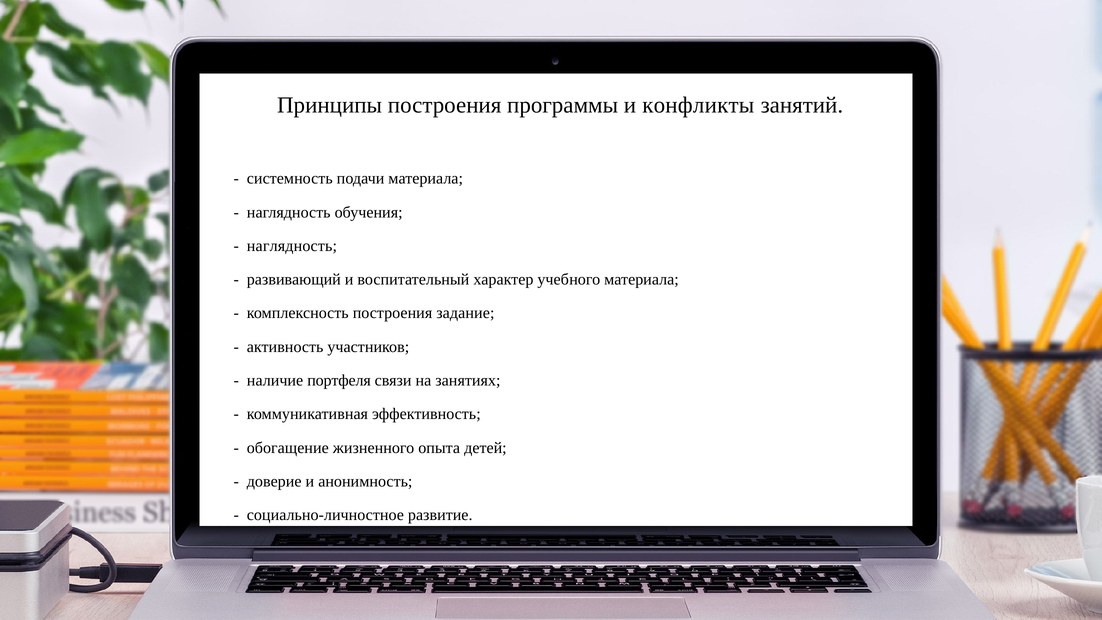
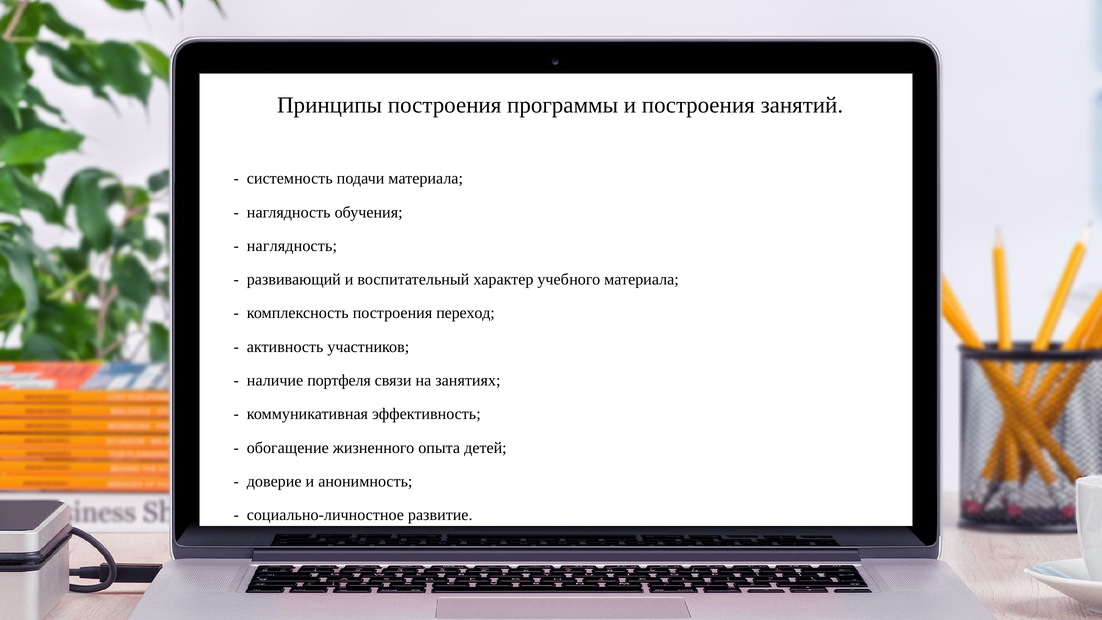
и конфликты: конфликты -> построения (698, 105)
задание: задание -> переход (465, 313)
